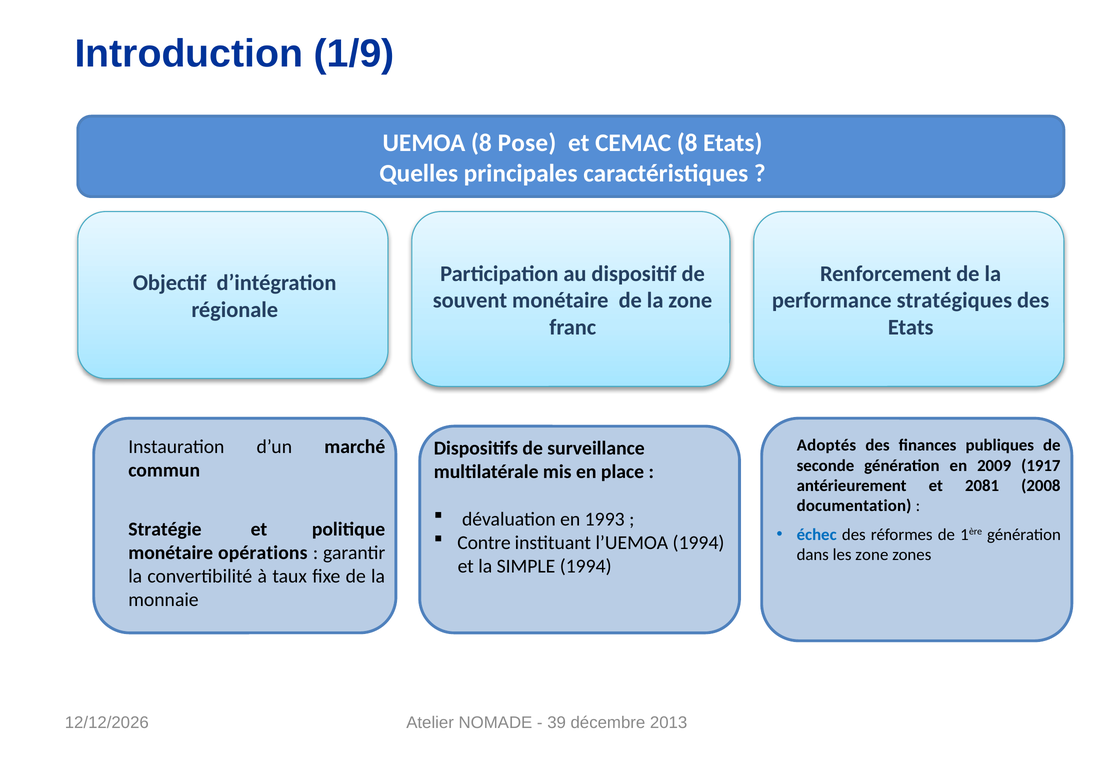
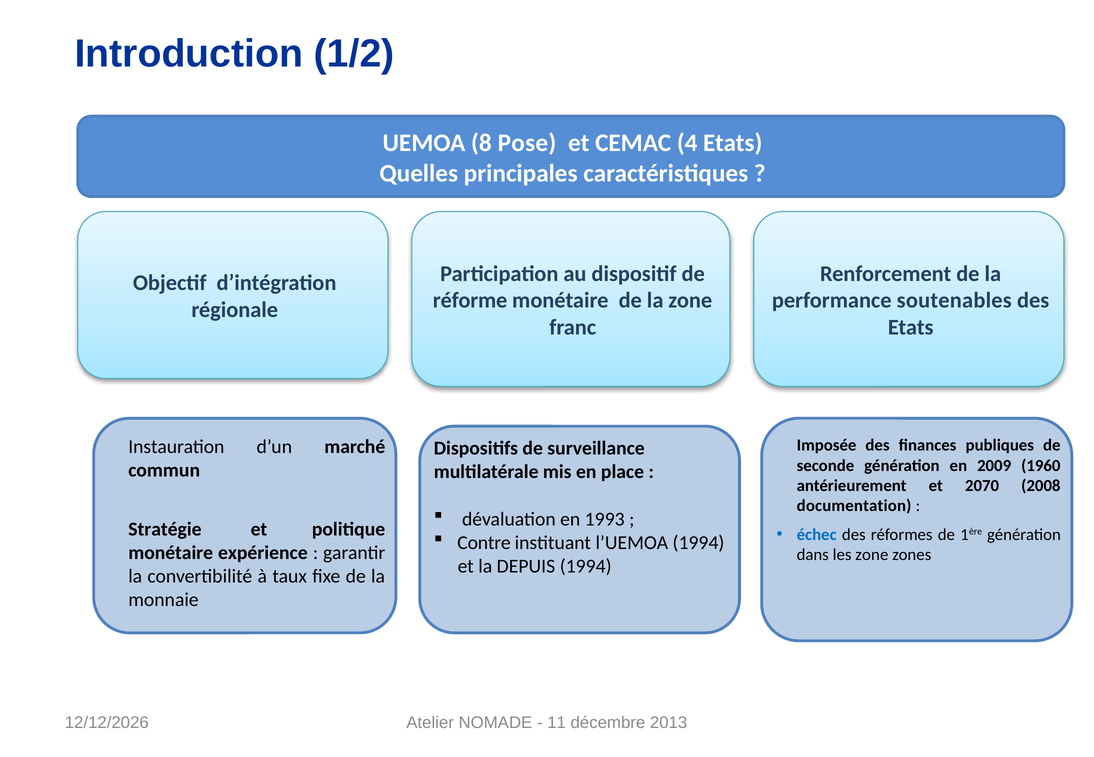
1/9: 1/9 -> 1/2 (354, 54)
CEMAC 8: 8 -> 4 (687, 143)
souvent: souvent -> réforme (470, 301)
stratégiques: stratégiques -> soutenables (954, 301)
Adoptés: Adoptés -> Imposée (827, 446)
1917: 1917 -> 1960 (1041, 466)
2081: 2081 -> 2070 (982, 486)
opérations: opérations -> expérience (263, 553)
SIMPLE: SIMPLE -> DEPUIS (526, 567)
39: 39 -> 11 (557, 723)
